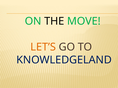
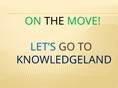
LET’S colour: orange -> blue (43, 47)
